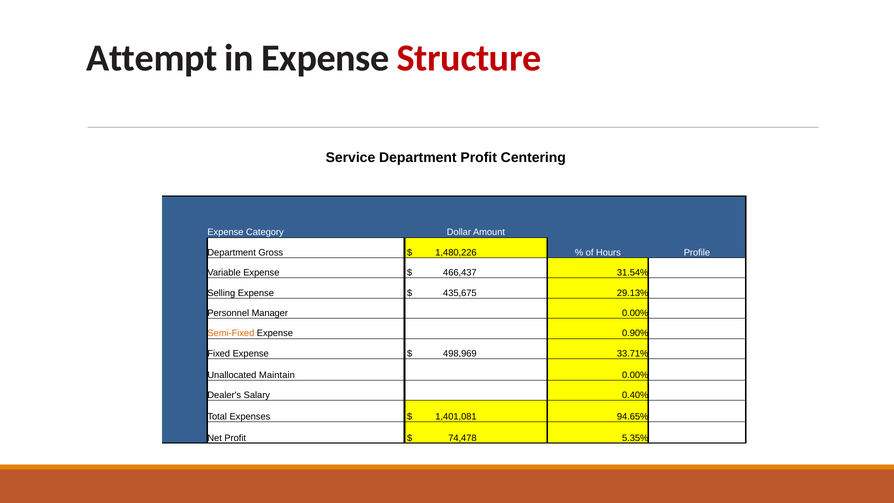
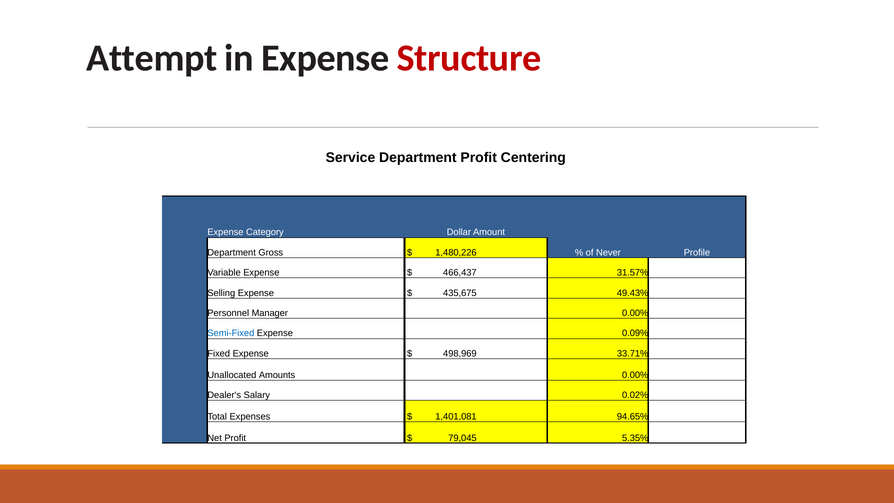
Hours: Hours -> Never (608, 253)
31.54%: 31.54% -> 31.57% (633, 273)
29.13%: 29.13% -> 49.43% (633, 293)
Semi-Fixed colour: orange -> blue (231, 333)
0.90%: 0.90% -> 0.09% (635, 333)
Maintain: Maintain -> Amounts (277, 375)
0.40%: 0.40% -> 0.02% (635, 395)
74,478: 74,478 -> 79,045 (462, 438)
